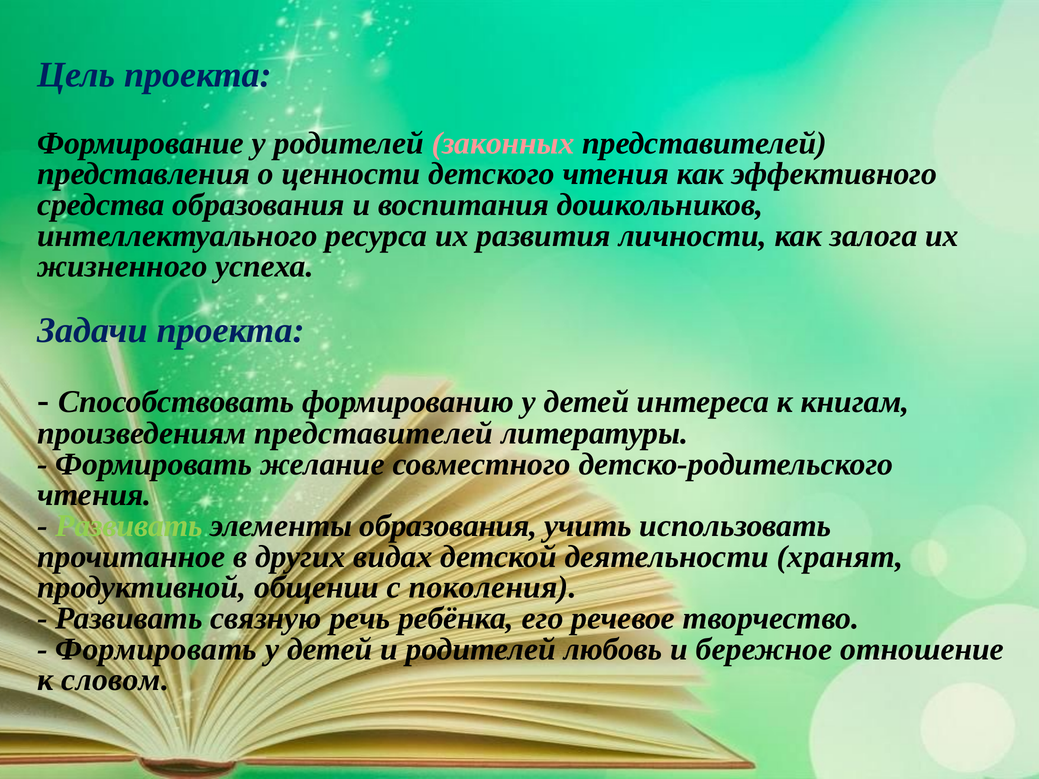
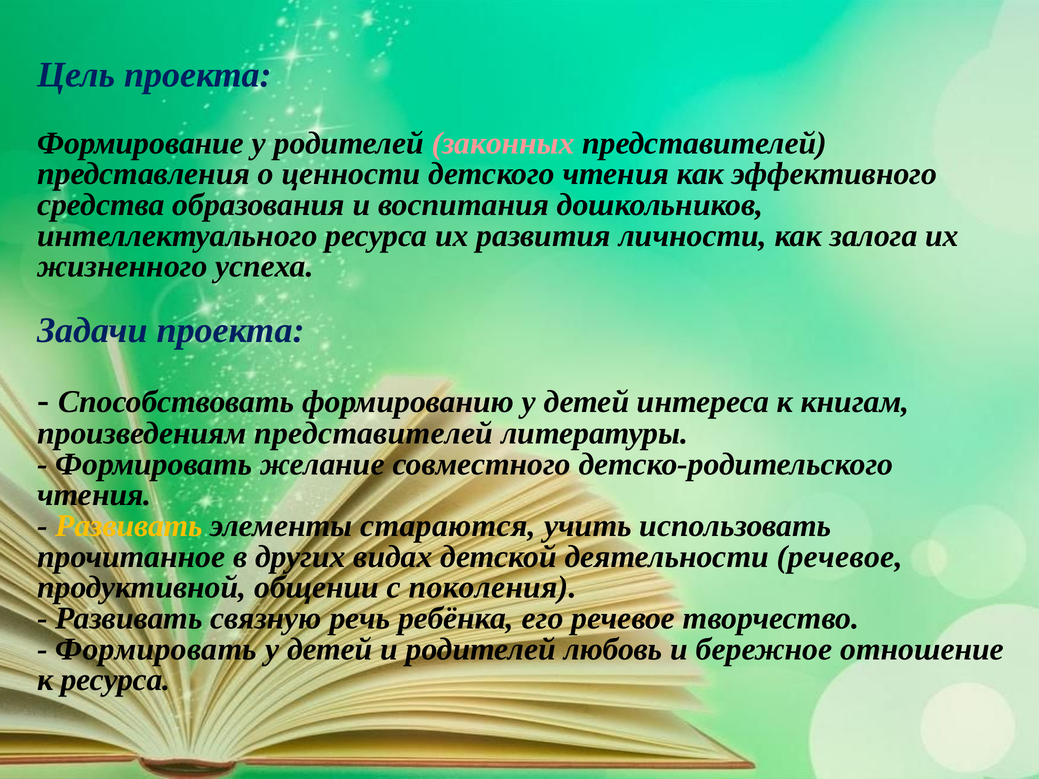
Развивать colour: light green -> yellow (129, 526)
элементы образования: образования -> стараются (448, 526)
деятельности хранят: хранят -> речевое (840, 557)
к словом: словом -> ресурса (115, 680)
